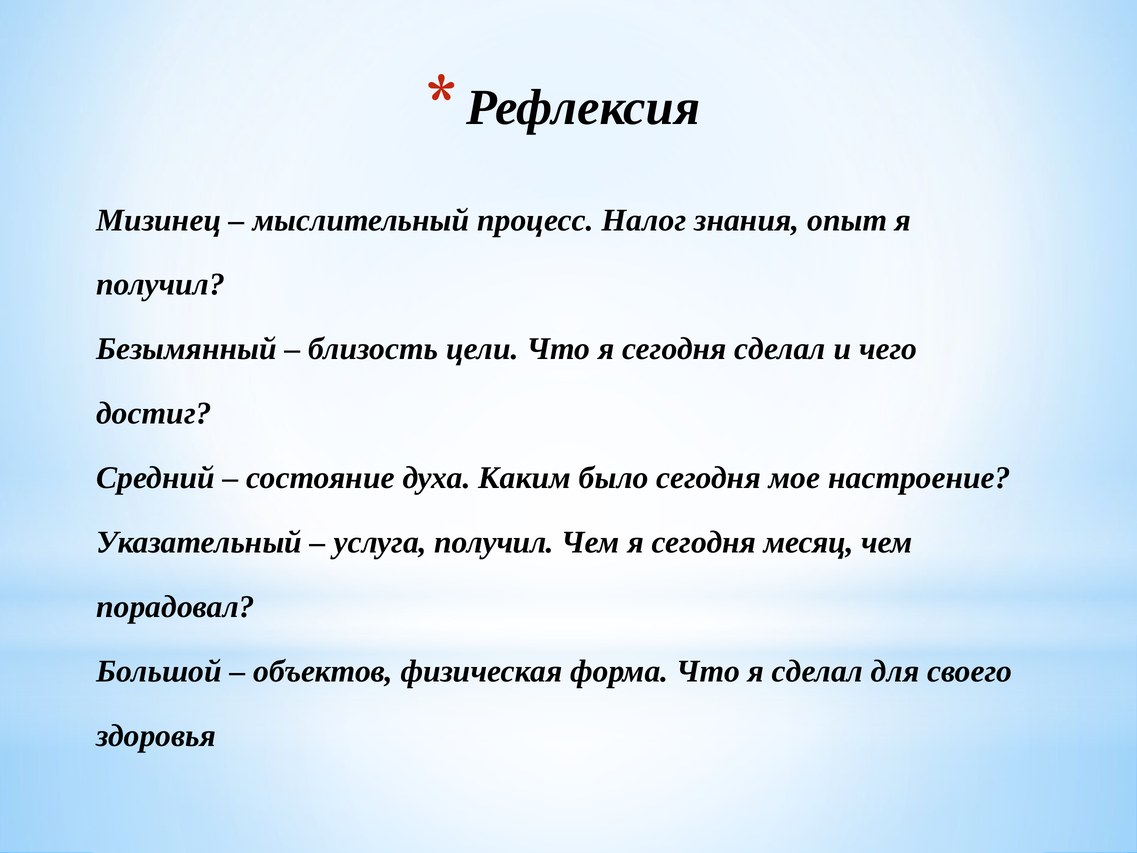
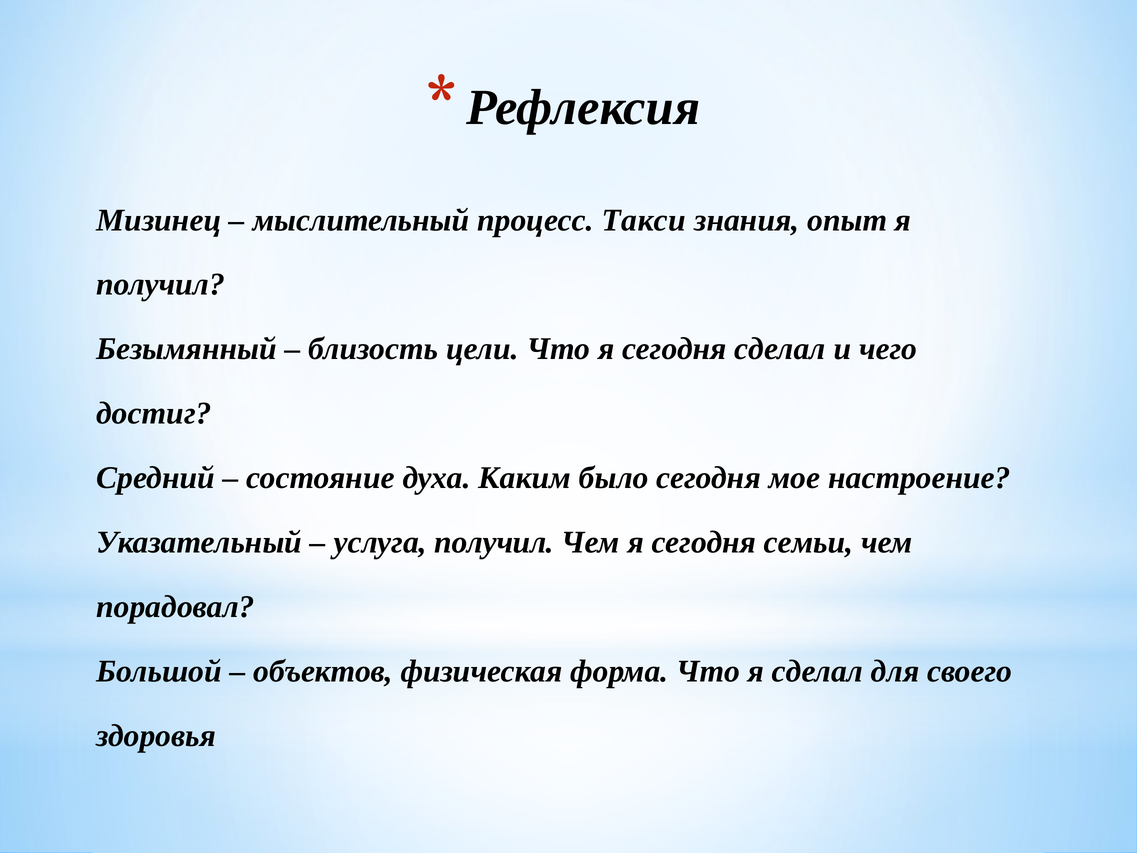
Налог: Налог -> Такси (644, 220)
месяц: месяц -> семьи (809, 542)
